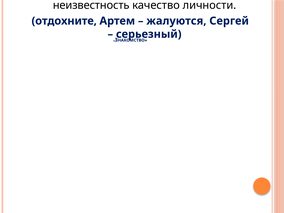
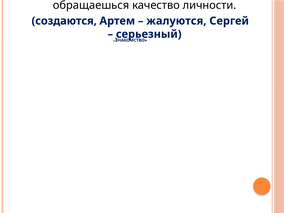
неизвестность: неизвестность -> обращаешься (91, 5)
отдохните: отдохните -> создаются (64, 21)
